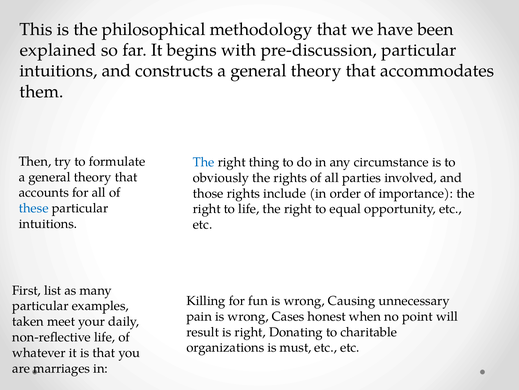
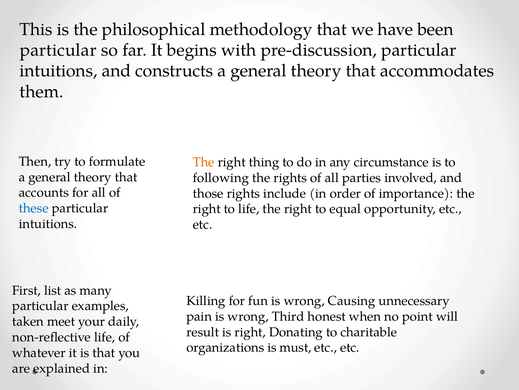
explained: explained -> particular (58, 50)
The colour: blue -> orange (204, 162)
obviously: obviously -> following (221, 177)
Cases: Cases -> Third (288, 316)
marriages: marriages -> explained (62, 368)
